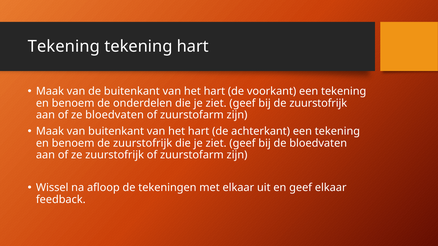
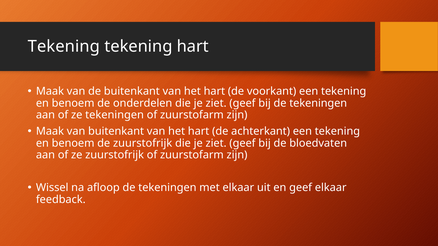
bij de zuurstofrijk: zuurstofrijk -> tekeningen (318, 103)
ze bloedvaten: bloedvaten -> tekeningen (115, 115)
